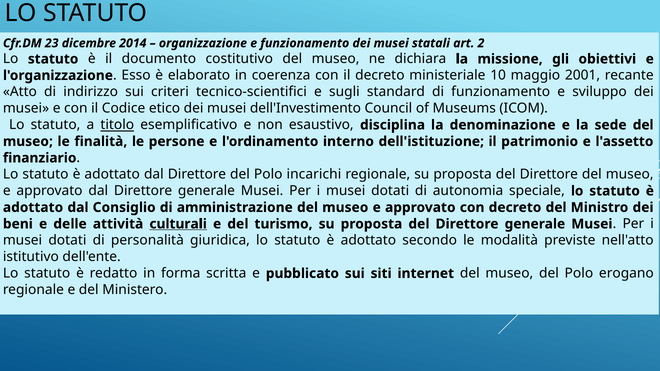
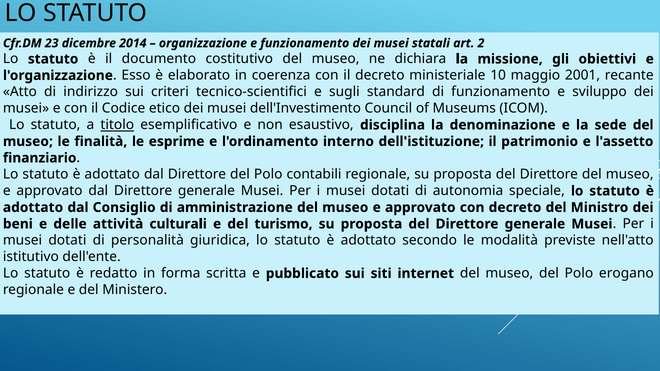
persone: persone -> esprime (177, 142)
incarichi: incarichi -> contabili (314, 175)
culturali underline: present -> none (178, 224)
